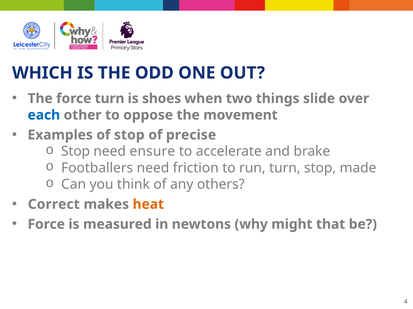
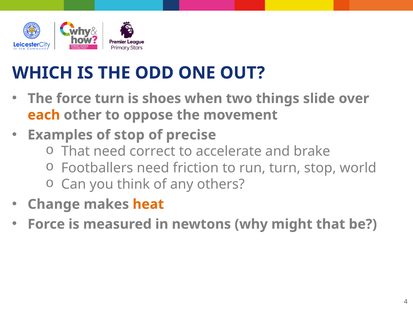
each colour: blue -> orange (44, 115)
Stop: Stop -> That (75, 152)
ensure: ensure -> correct (152, 152)
made: made -> world (358, 168)
Correct: Correct -> Change (54, 205)
